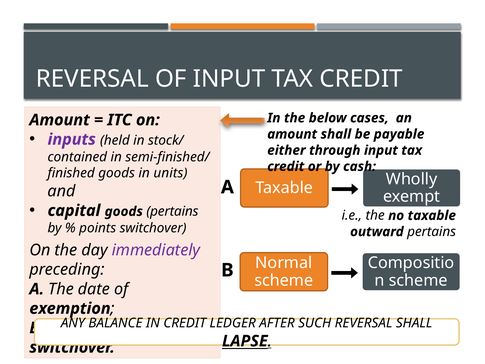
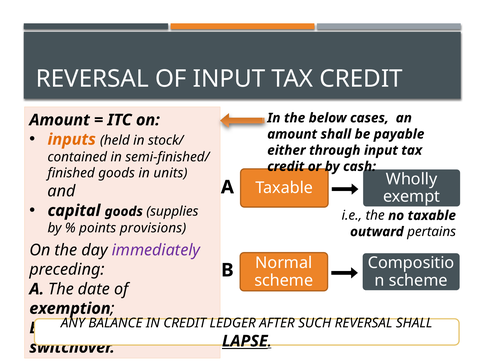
inputs colour: purple -> orange (72, 139)
goods pertains: pertains -> supplies (172, 211)
points switchover: switchover -> provisions (153, 228)
